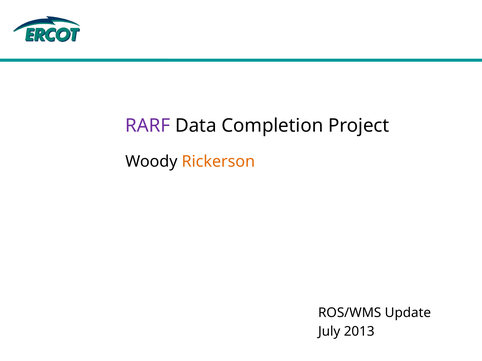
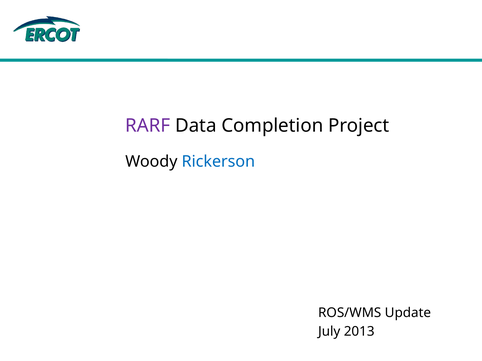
Rickerson colour: orange -> blue (218, 162)
